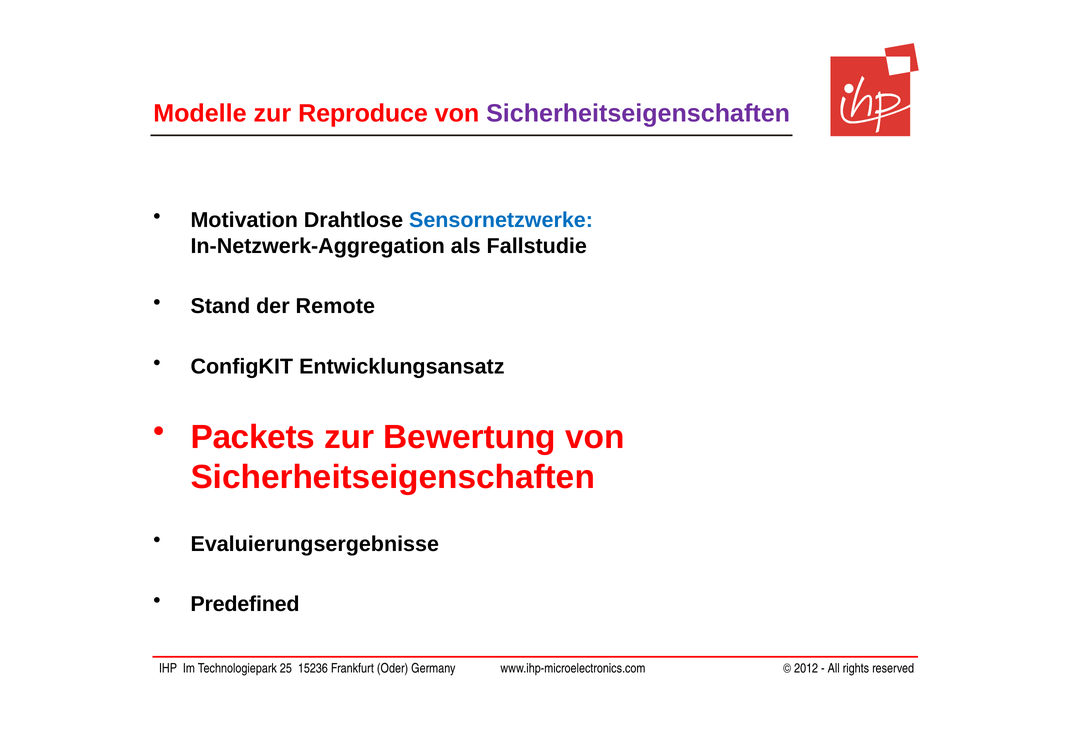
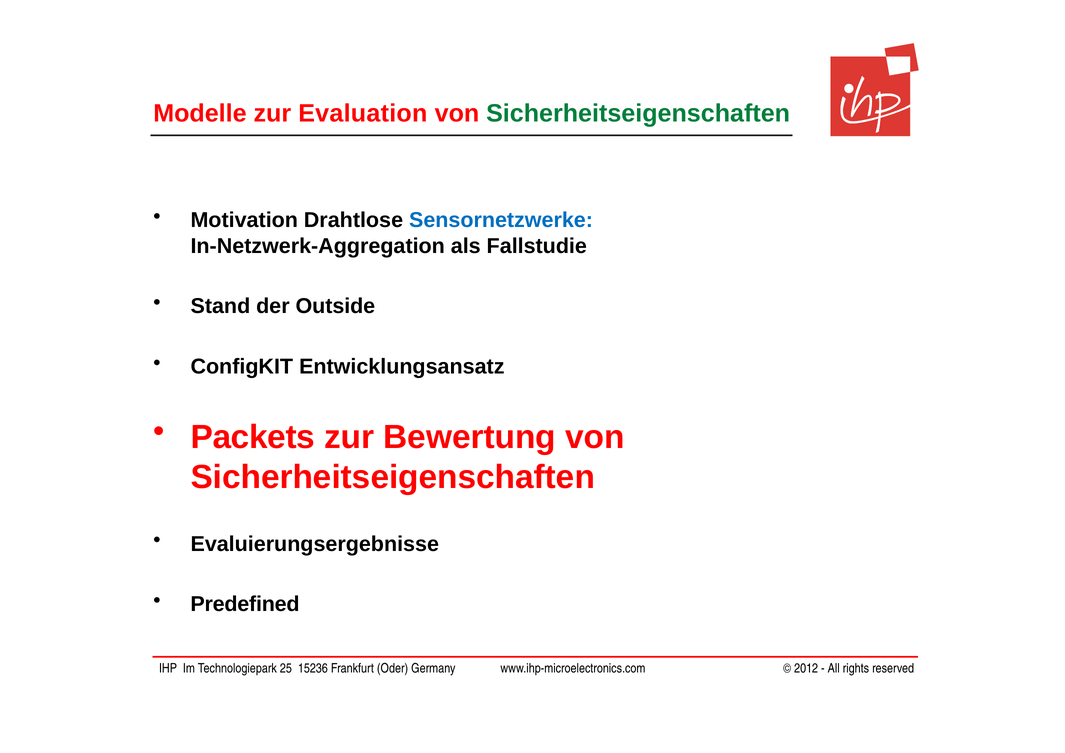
Reproduce: Reproduce -> Evaluation (363, 114)
Sicherheitseigenschaften colour: purple -> green (638, 114)
Remote: Remote -> Outside (335, 306)
